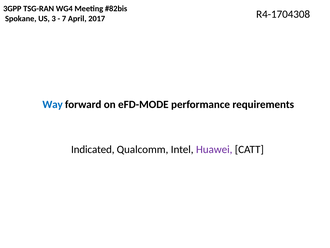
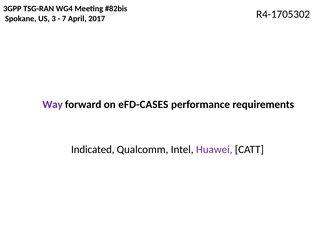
R4-1704308: R4-1704308 -> R4-1705302 (283, 14)
Way colour: blue -> purple (53, 104)
eFD-MODE: eFD-MODE -> eFD-CASES (143, 104)
